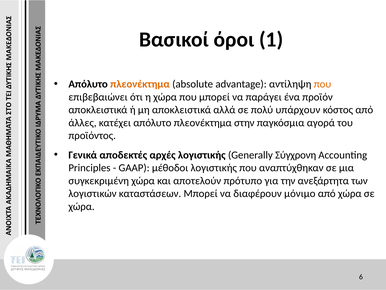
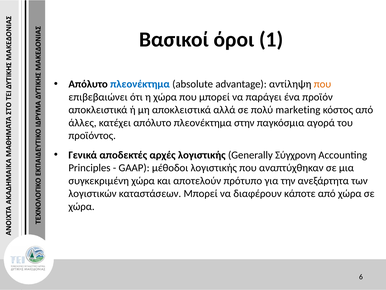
πλεονέκτημα colour: orange -> blue (140, 84)
υπάρχουν: υπάρχουν -> marketing (298, 110)
μόνιμο: μόνιμο -> κάποτε (300, 193)
